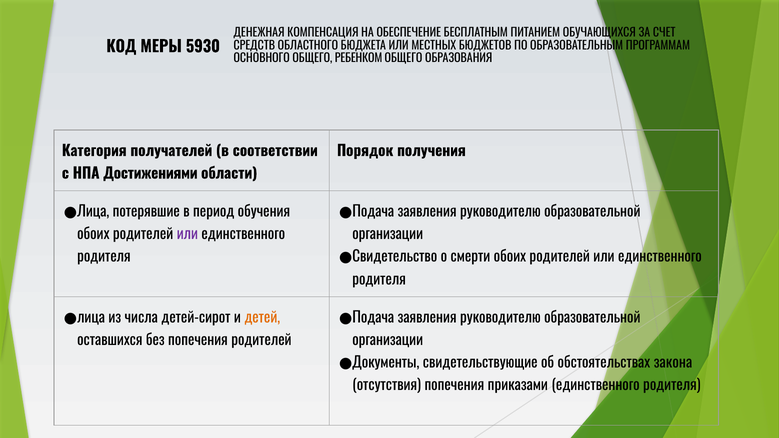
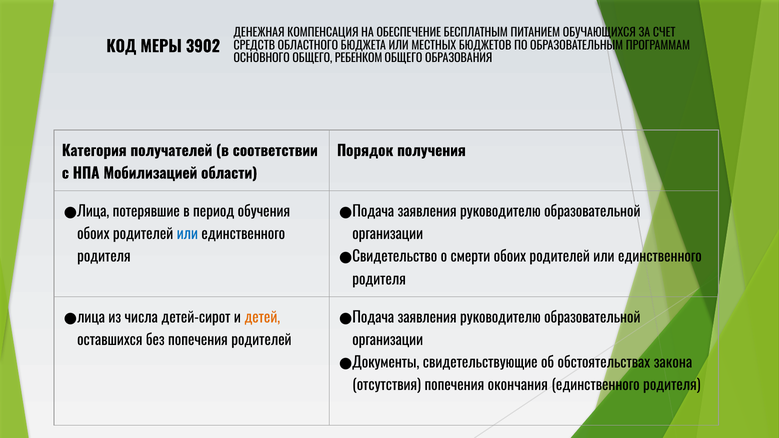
5930: 5930 -> 3902 (203, 47)
Достижениями: Достижениями -> Мобилизацией (150, 174)
или colour: purple -> blue (187, 234)
приказами: приказами -> окончания (518, 386)
